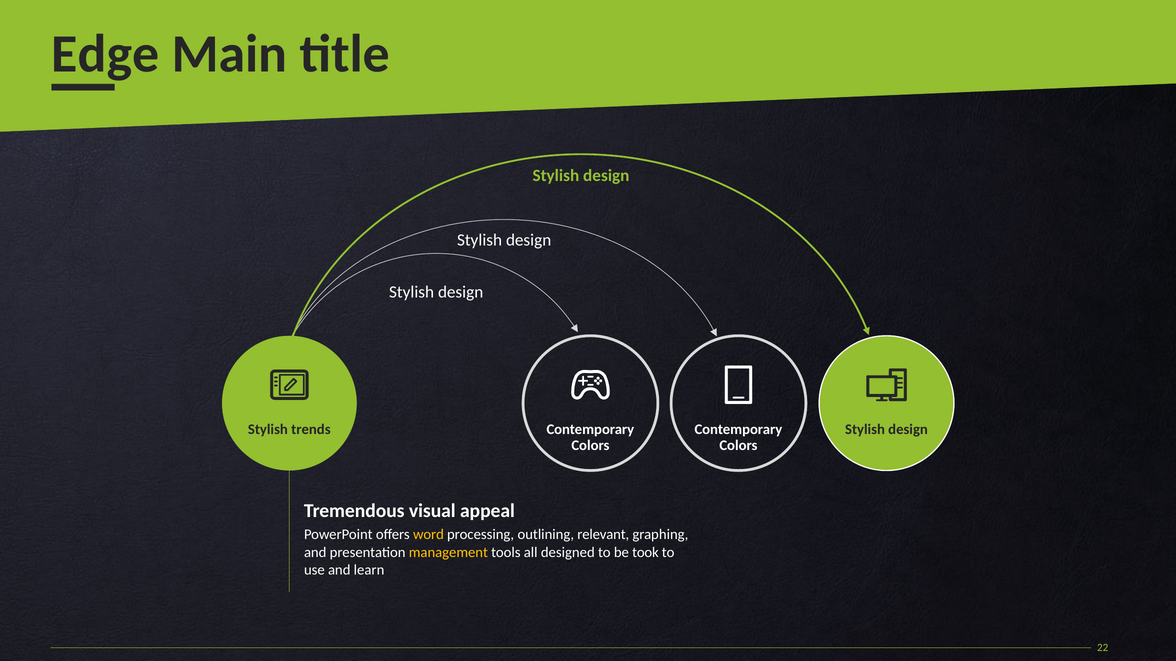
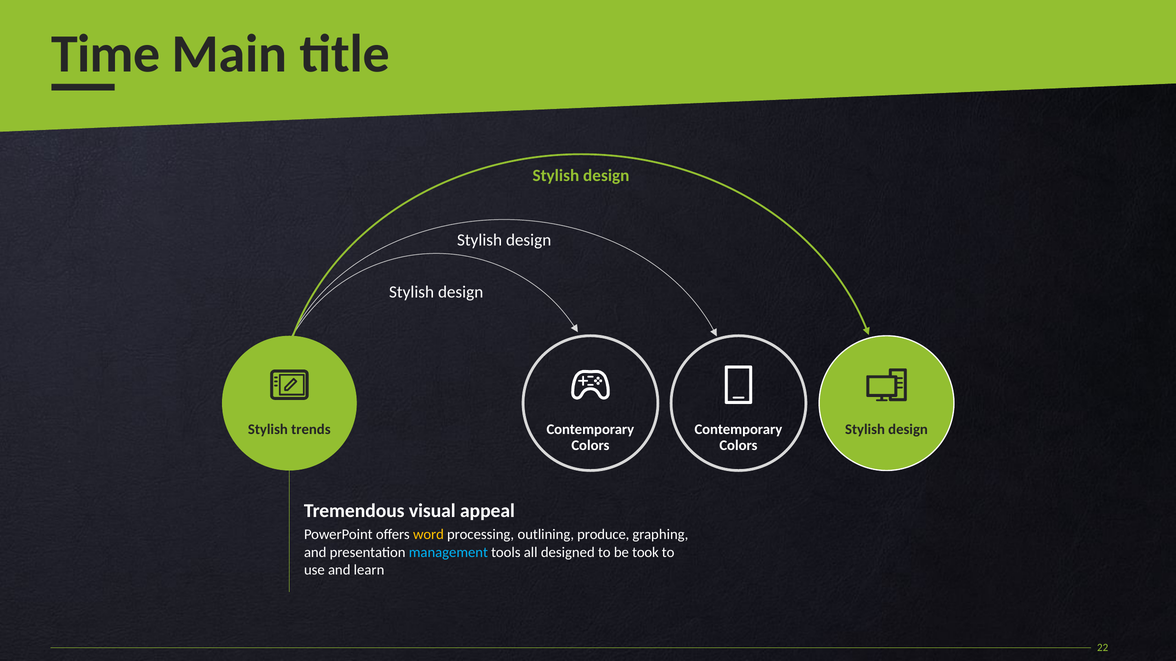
Edge: Edge -> Time (106, 54)
relevant: relevant -> produce (603, 535)
management colour: yellow -> light blue (448, 553)
